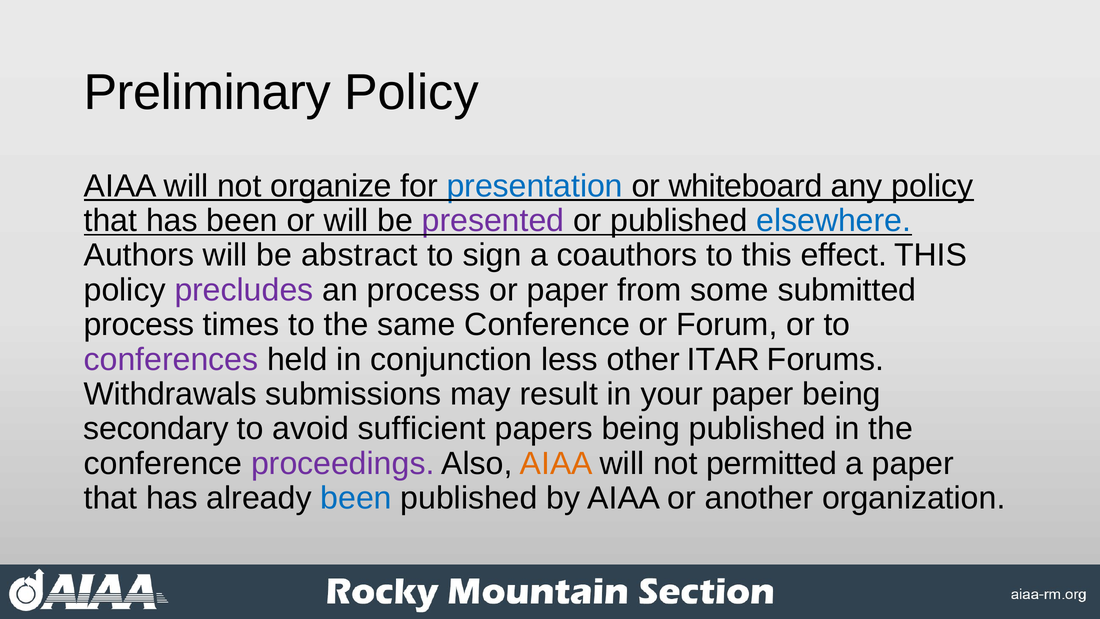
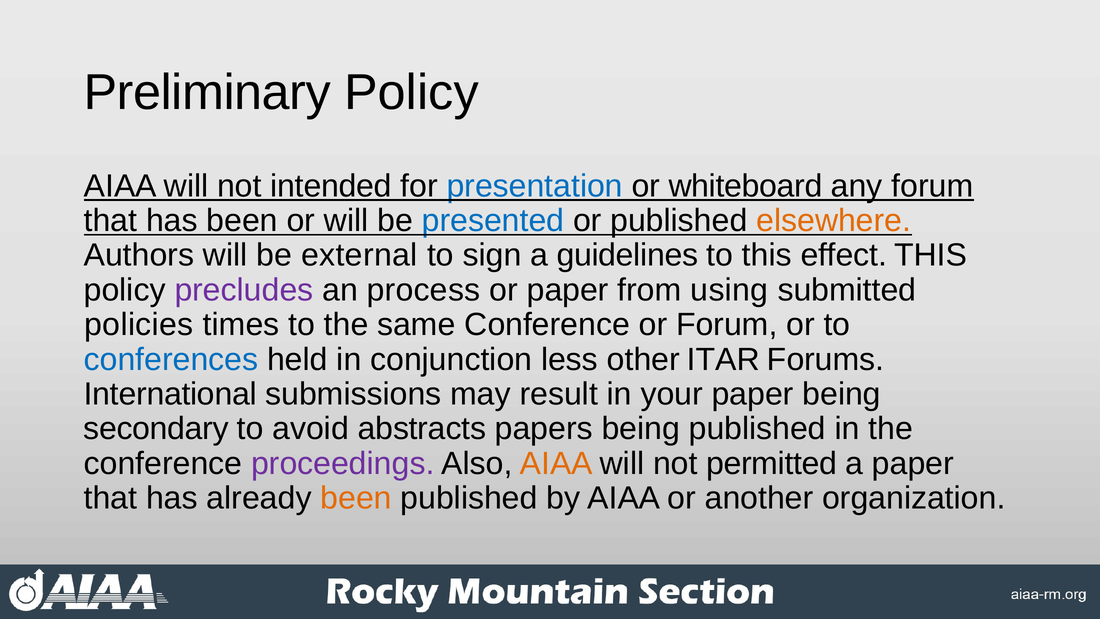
organize: organize -> intended (331, 186)
any policy: policy -> forum (932, 186)
presented colour: purple -> blue (493, 221)
elsewhere colour: blue -> orange (834, 221)
abstract: abstract -> external (359, 255)
coauthors: coauthors -> guidelines (627, 255)
some: some -> using (729, 290)
process: process -> policies (139, 325)
conferences colour: purple -> blue (171, 359)
Withdrawals: Withdrawals -> International (170, 394)
sufficient: sufficient -> abstracts (422, 429)
been colour: blue -> orange (356, 498)
